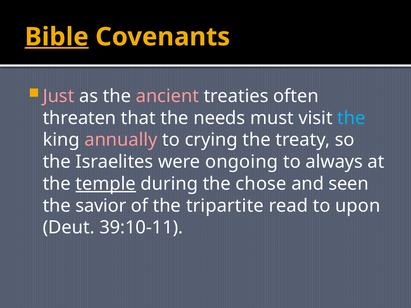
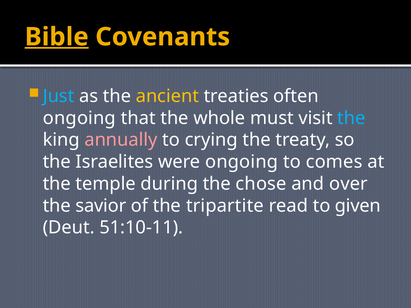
Just colour: pink -> light blue (59, 96)
ancient colour: pink -> yellow (167, 96)
threaten: threaten -> ongoing (79, 118)
needs: needs -> whole (219, 118)
always: always -> comes (334, 162)
temple underline: present -> none (106, 184)
seen: seen -> over (349, 184)
upon: upon -> given (358, 206)
39:10-11: 39:10-11 -> 51:10-11 (141, 228)
